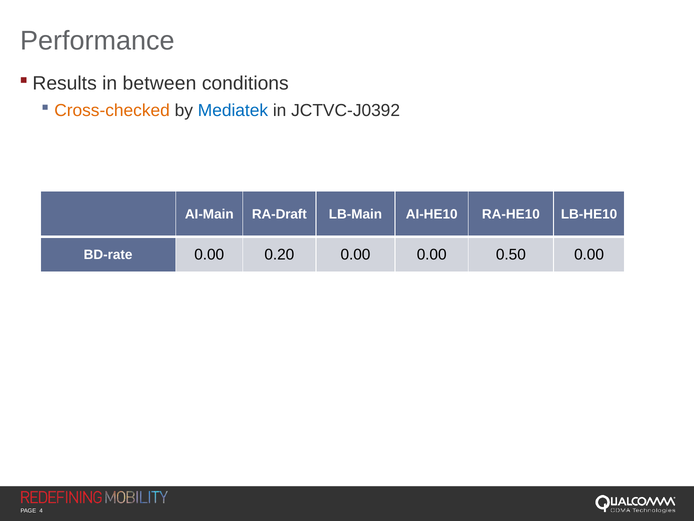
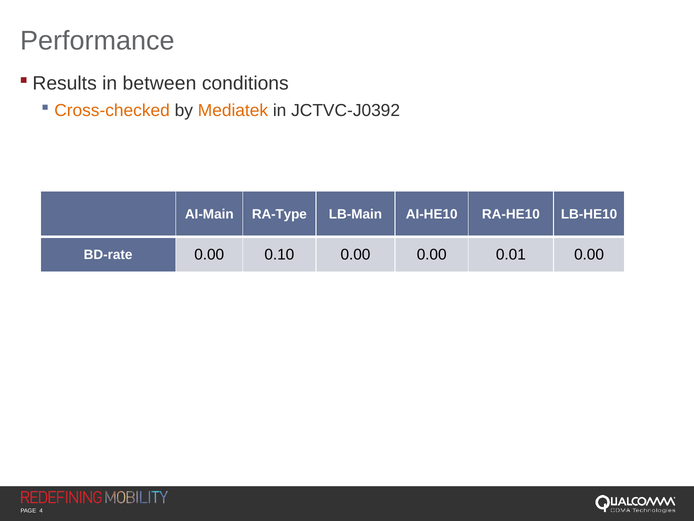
Mediatek colour: blue -> orange (233, 110)
RA-Draft: RA-Draft -> RA-Type (279, 214)
0.20: 0.20 -> 0.10 (279, 254)
0.50: 0.50 -> 0.01 (511, 254)
